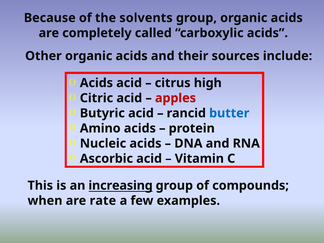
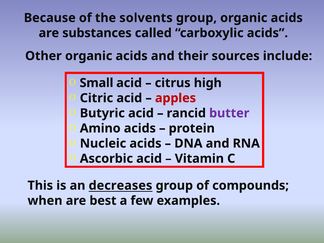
completely: completely -> substances (97, 33)
Acids: Acids -> Small (96, 83)
butter colour: blue -> purple (229, 113)
increasing: increasing -> decreases (120, 186)
rate: rate -> best (103, 201)
